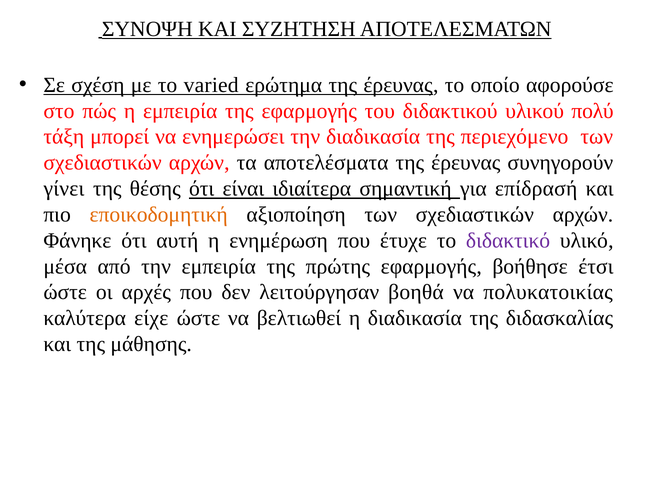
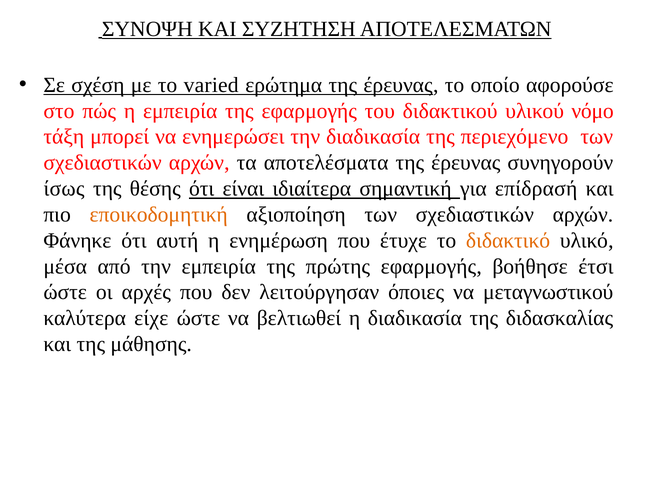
πολύ: πολύ -> νόμο (593, 111)
γίνει: γίνει -> ίσως (64, 189)
διδακτικό colour: purple -> orange (508, 241)
βοηθά: βοηθά -> όποιες (416, 292)
πολυκατοικίας: πολυκατοικίας -> μεταγνωστικού (548, 292)
